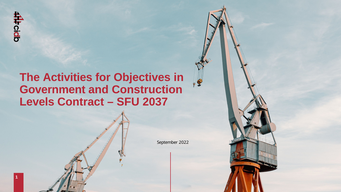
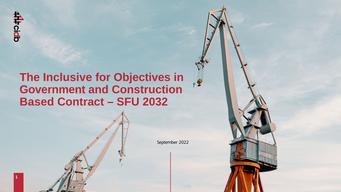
Activities: Activities -> Inclusive (68, 77)
Levels: Levels -> Based (37, 102)
2037: 2037 -> 2032 (155, 102)
